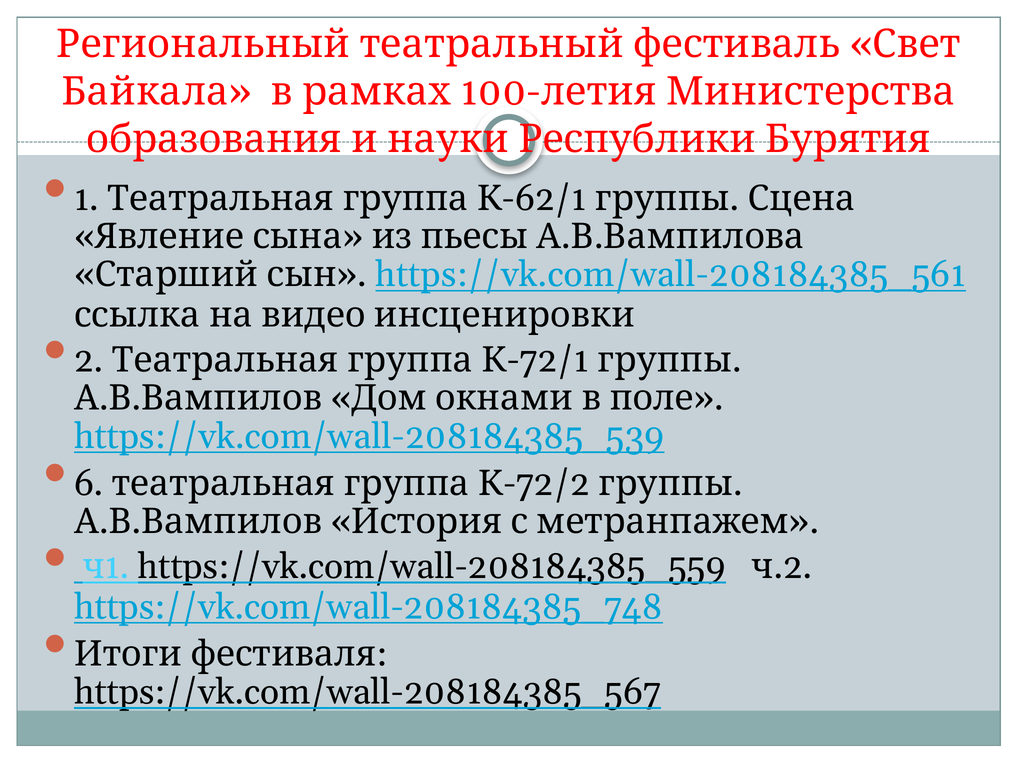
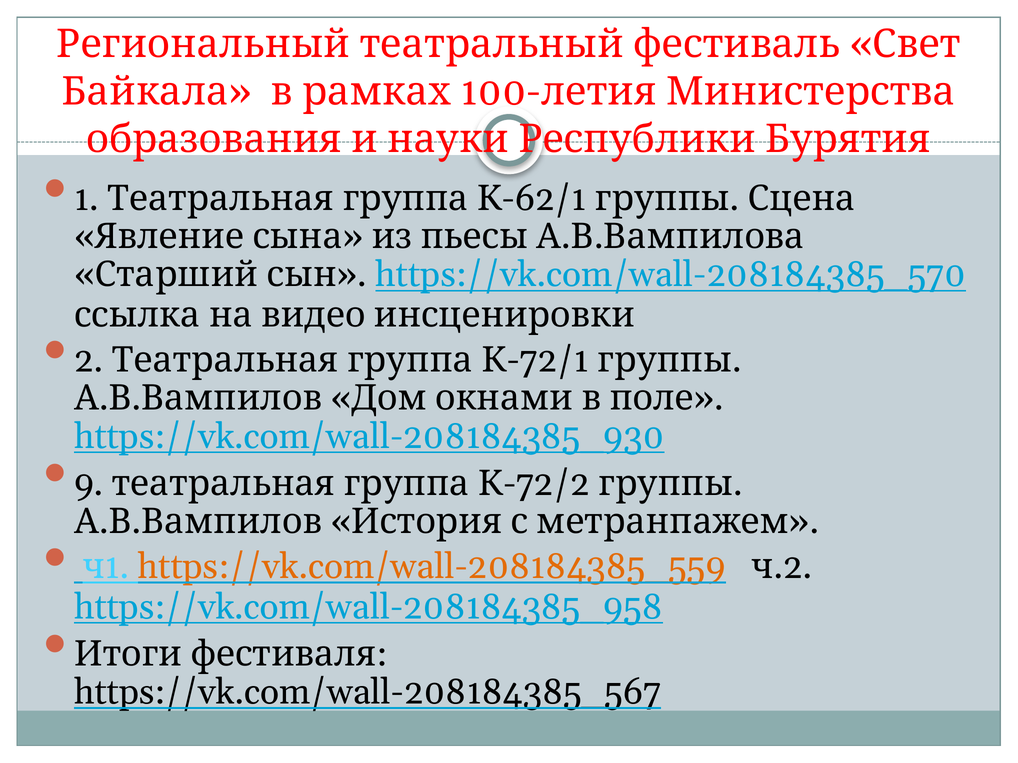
https://vk.com/wall-208184385_561: https://vk.com/wall-208184385_561 -> https://vk.com/wall-208184385_570 (671, 275)
https://vk.com/wall-208184385_539: https://vk.com/wall-208184385_539 -> https://vk.com/wall-208184385_930 (369, 437)
6: 6 -> 9 (89, 484)
https://vk.com/wall-208184385_559 colour: black -> orange (432, 567)
https://vk.com/wall-208184385_748: https://vk.com/wall-208184385_748 -> https://vk.com/wall-208184385_958 (368, 607)
